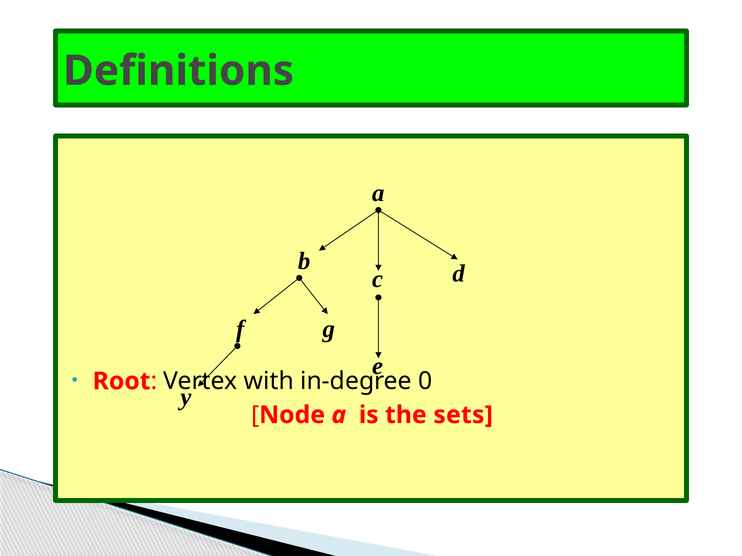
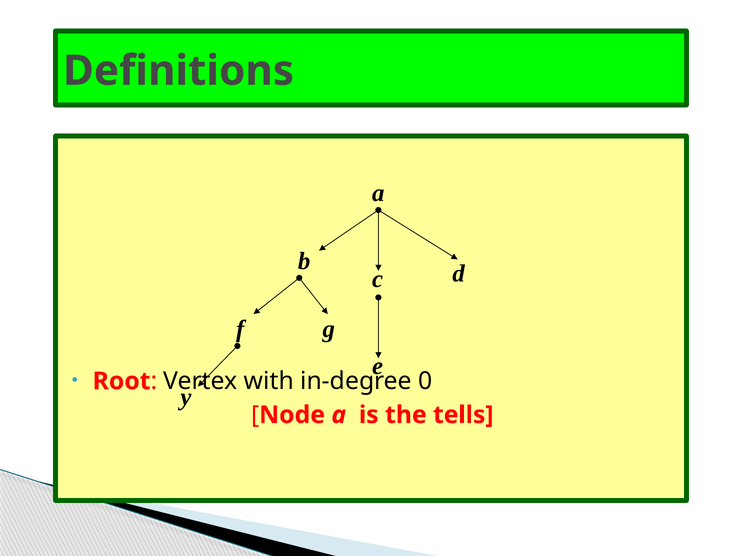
sets: sets -> tells (463, 415)
